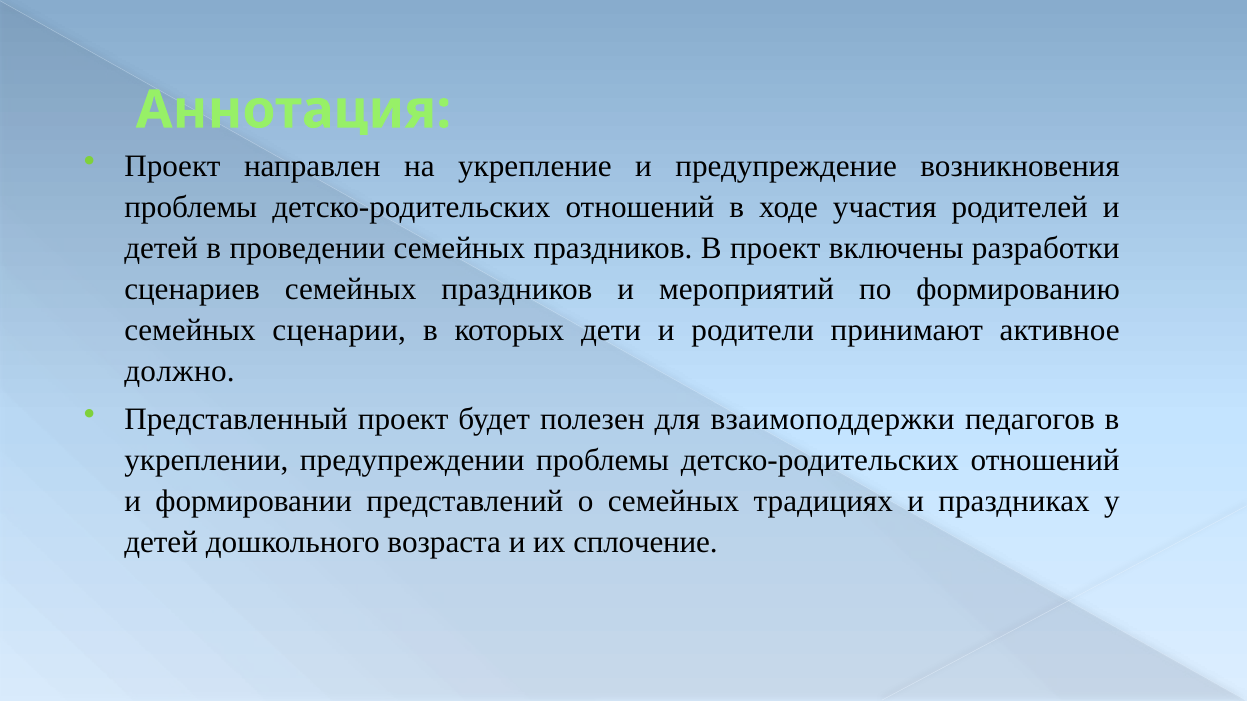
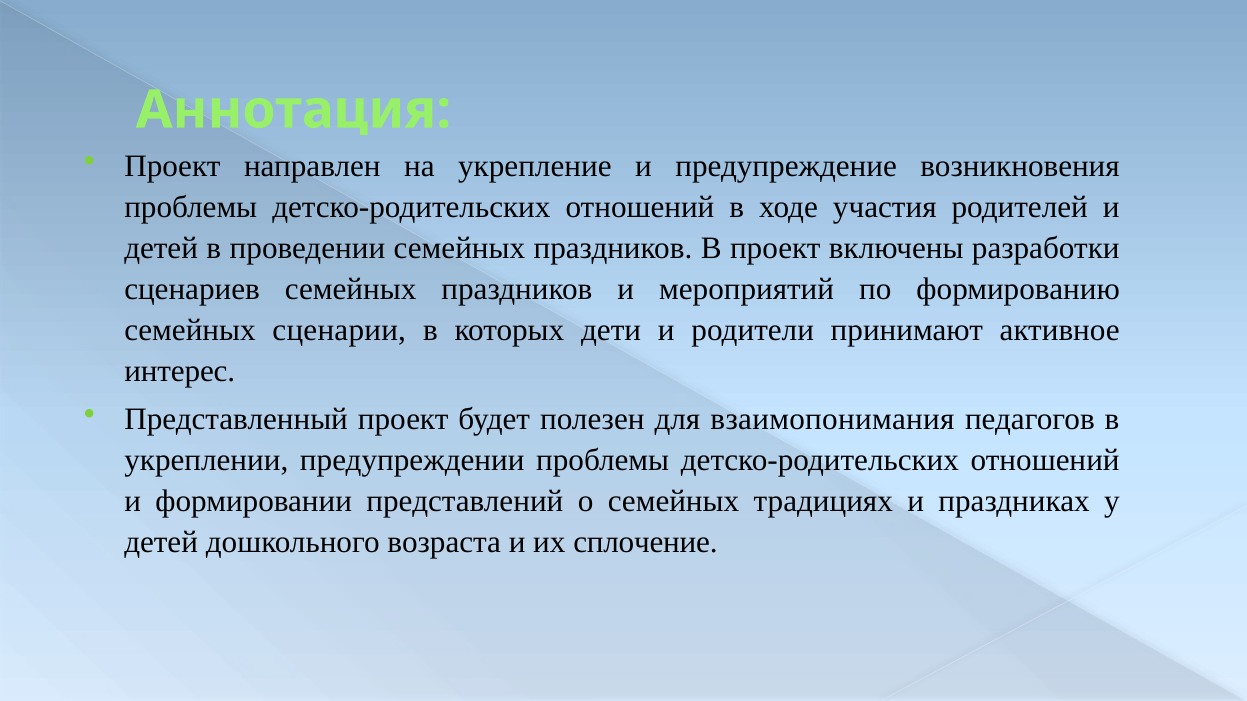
должно: должно -> интерес (180, 372)
взаимоподдержки: взаимоподдержки -> взаимопонимания (833, 419)
